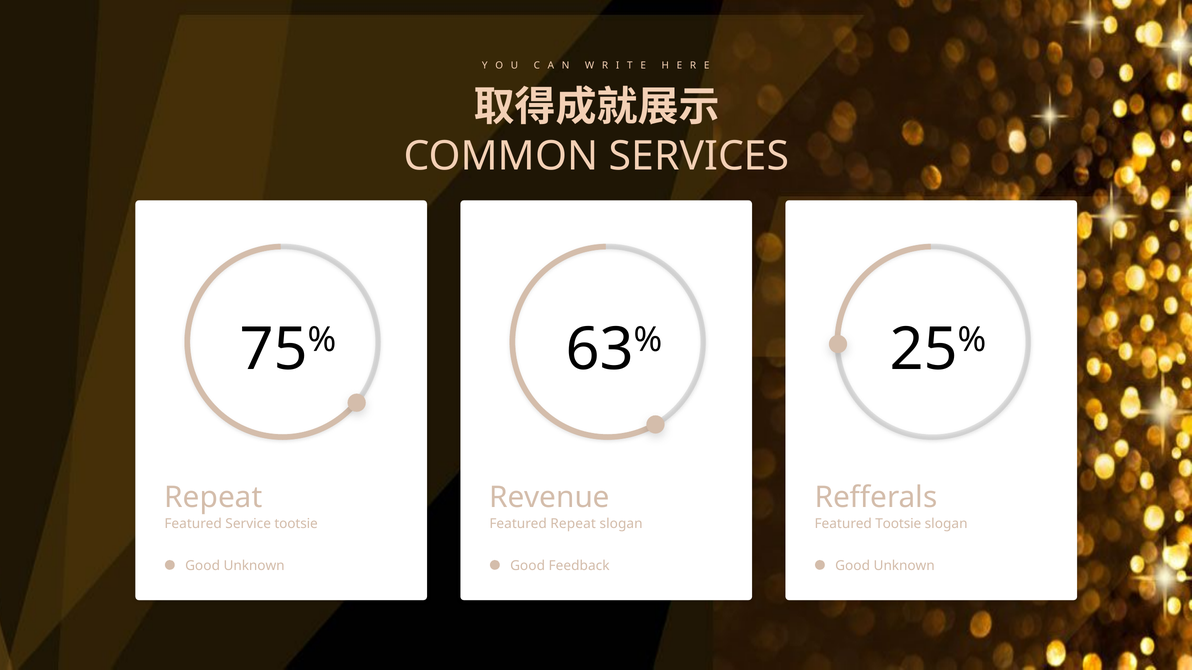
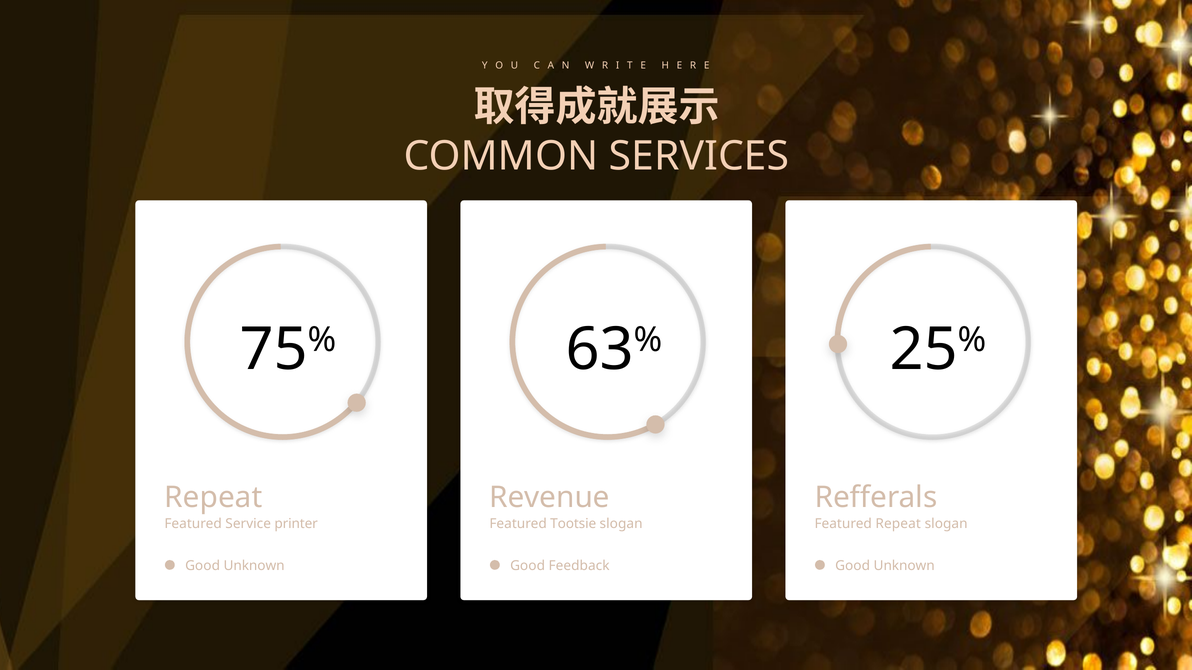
Service tootsie: tootsie -> printer (296, 524)
Featured Repeat: Repeat -> Tootsie (573, 524)
Featured Tootsie: Tootsie -> Repeat (898, 524)
